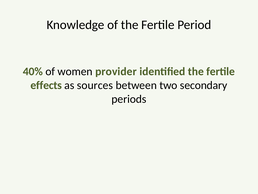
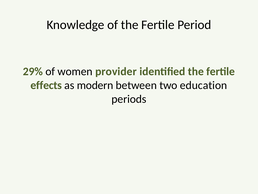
40%: 40% -> 29% (33, 71)
sources: sources -> modern (95, 85)
secondary: secondary -> education (204, 85)
